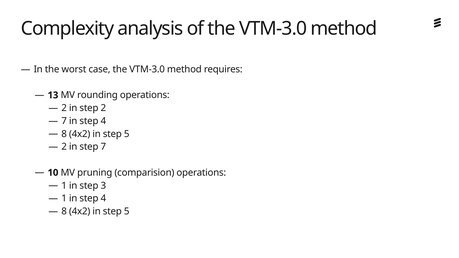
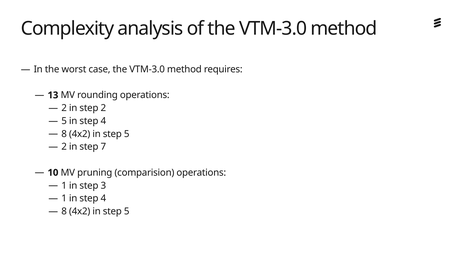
7: 7 -> 5 (64, 121)
